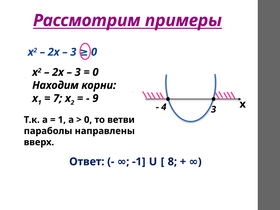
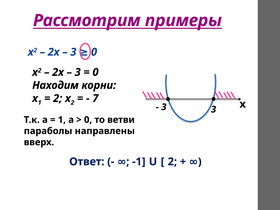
7: 7 -> 2 (58, 98)
9: 9 -> 7 (95, 98)
4: 4 -> 3 (164, 107)
8: 8 -> 2 (172, 162)
